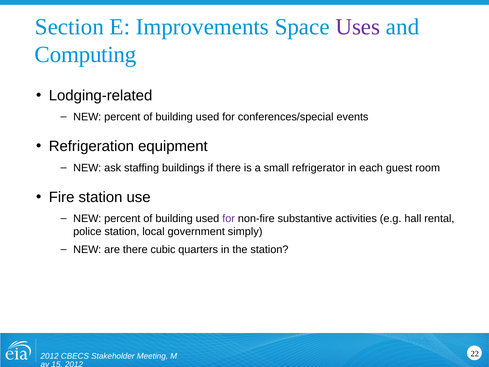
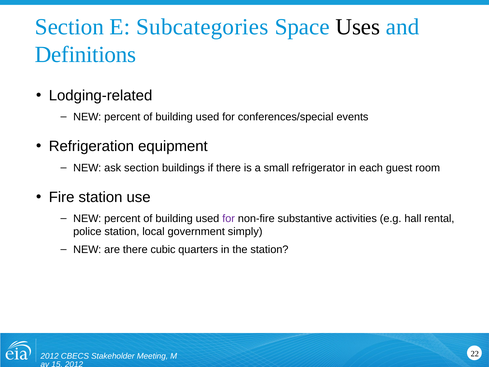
Improvements: Improvements -> Subcategories (202, 27)
Uses colour: purple -> black (358, 27)
Computing: Computing -> Definitions (86, 54)
ask staffing: staffing -> section (142, 168)
